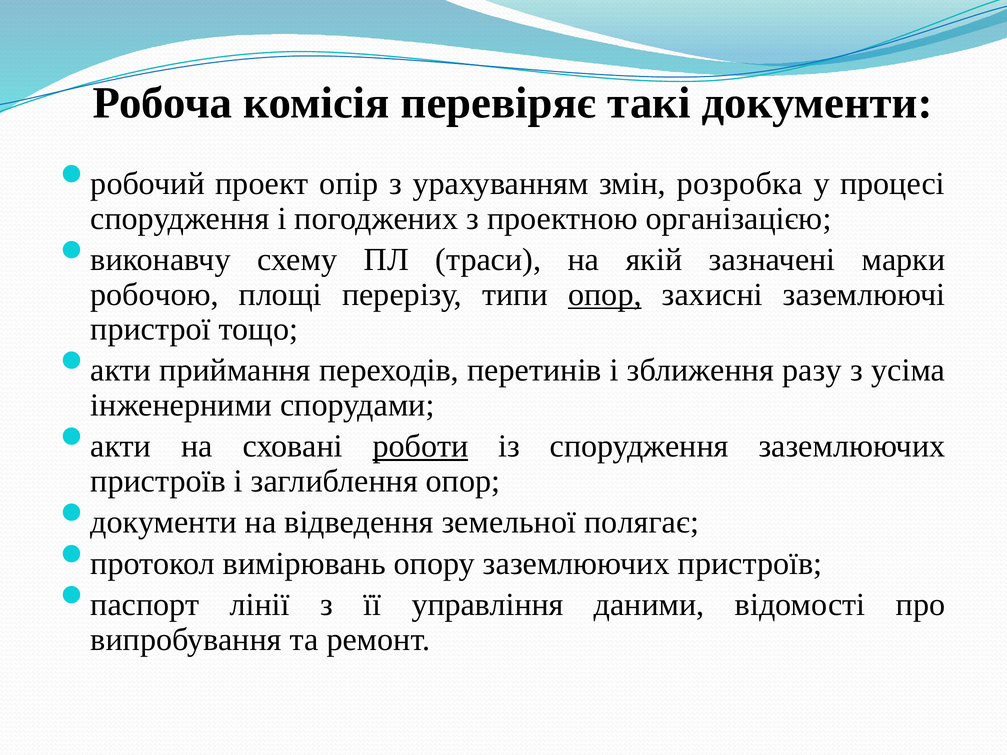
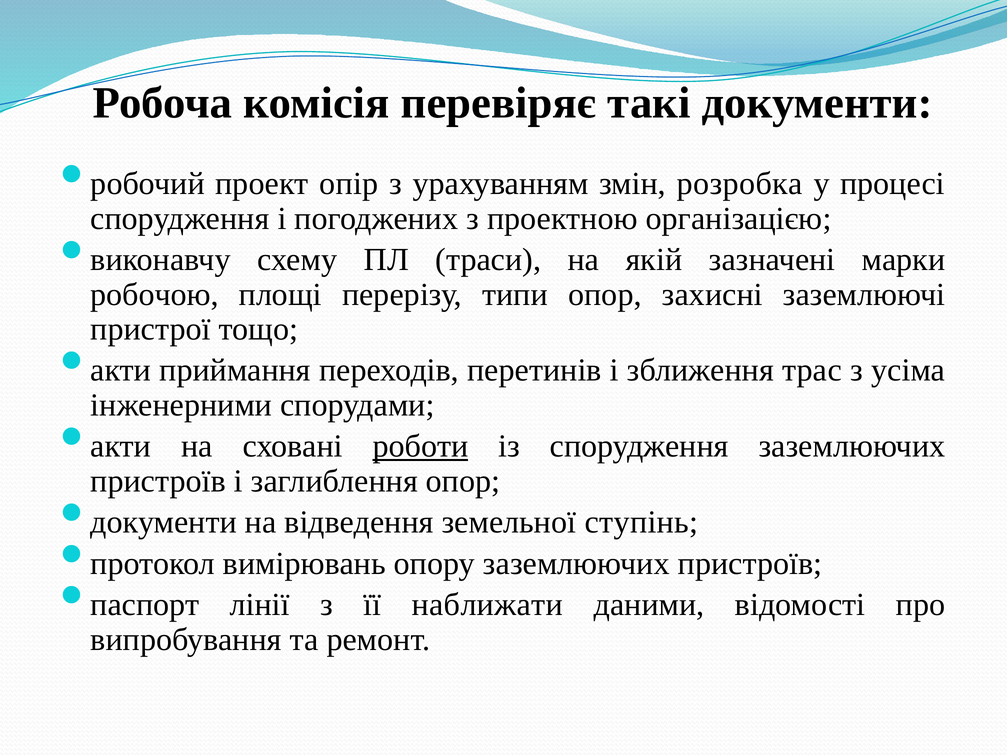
опор underline: present -> none (605, 295)
разу: разу -> трас (812, 371)
полягає: полягає -> ступінь (642, 522)
управління: управління -> наближати (487, 605)
